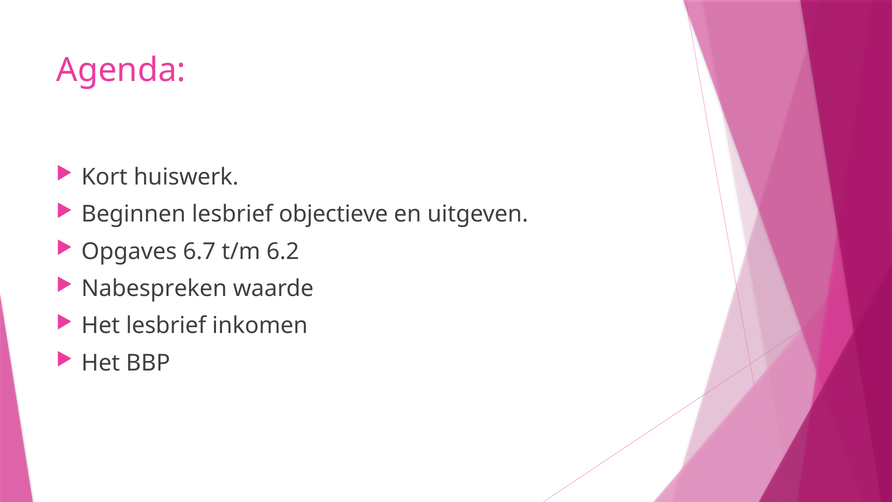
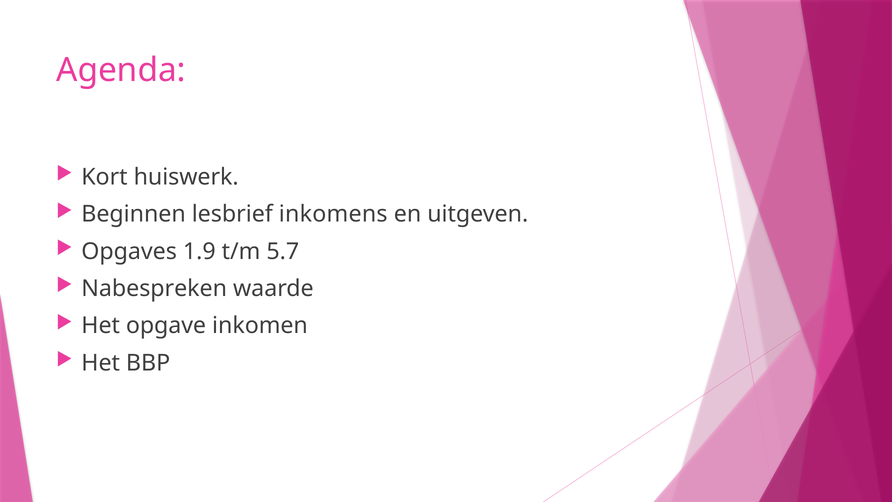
objectieve: objectieve -> inkomens (333, 214)
6.7: 6.7 -> 1.9 (199, 251)
6.2: 6.2 -> 5.7 (283, 251)
Het lesbrief: lesbrief -> opgave (166, 326)
